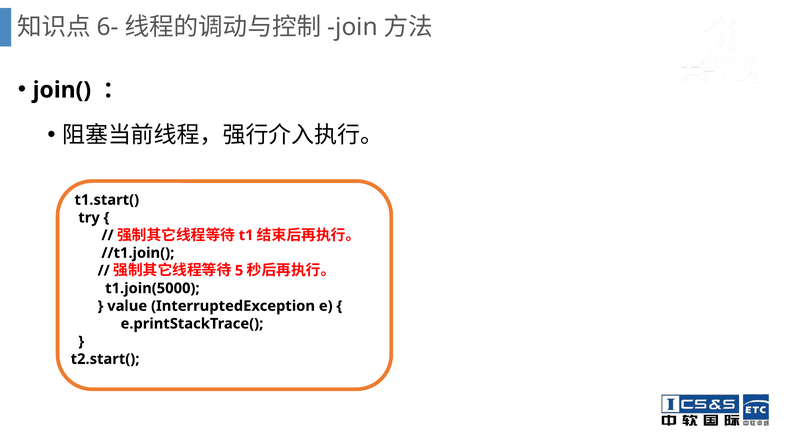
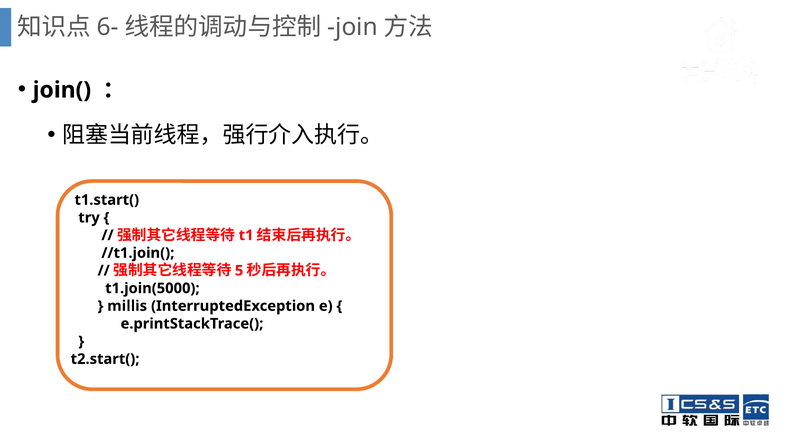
value: value -> millis (127, 306)
